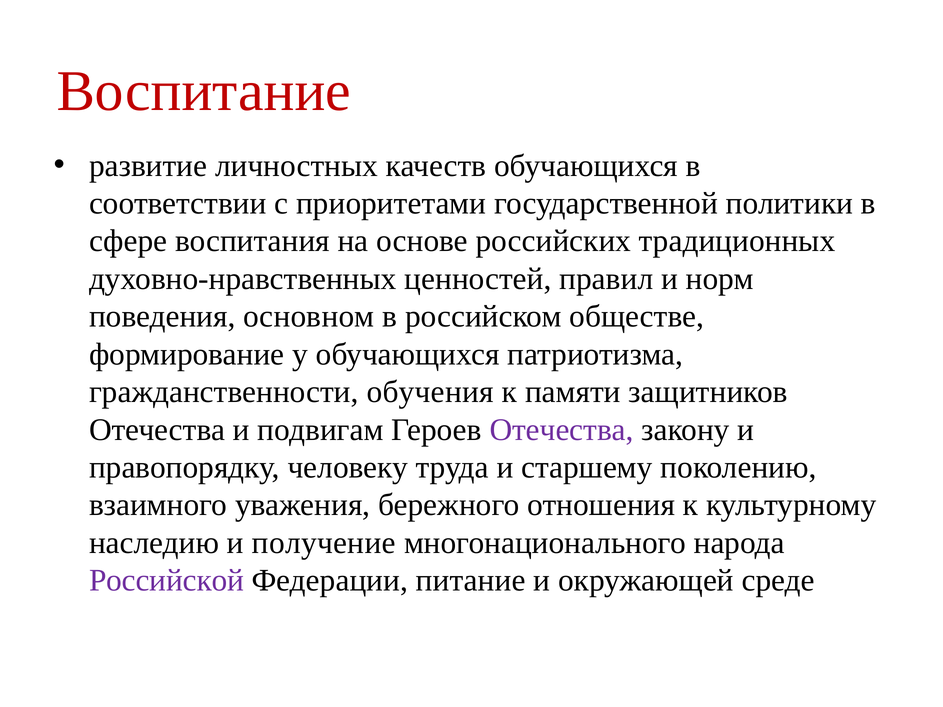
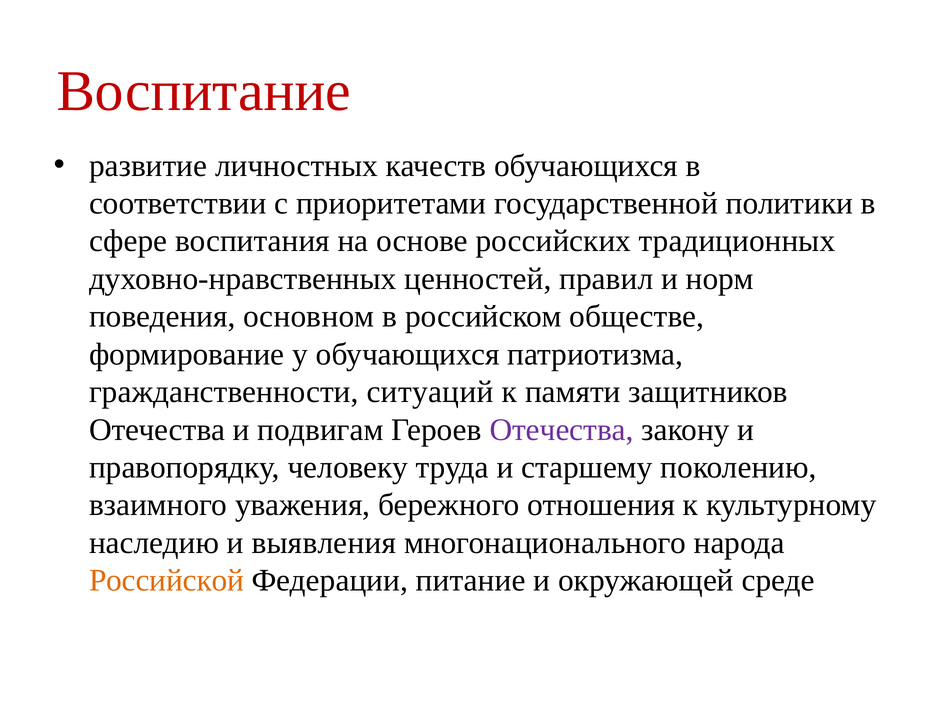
обучения: обучения -> ситуаций (430, 392)
получение: получение -> выявления (324, 543)
Российской colour: purple -> orange (166, 581)
